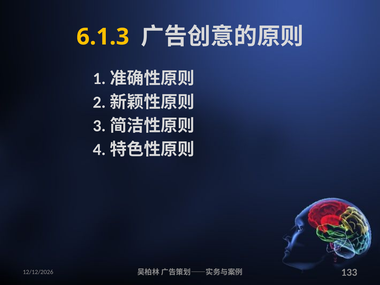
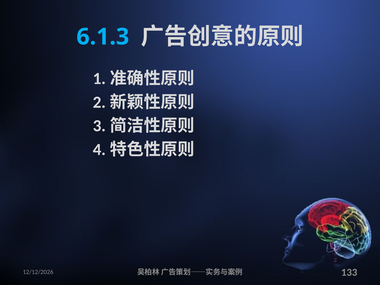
6.1.3 colour: yellow -> light blue (103, 37)
